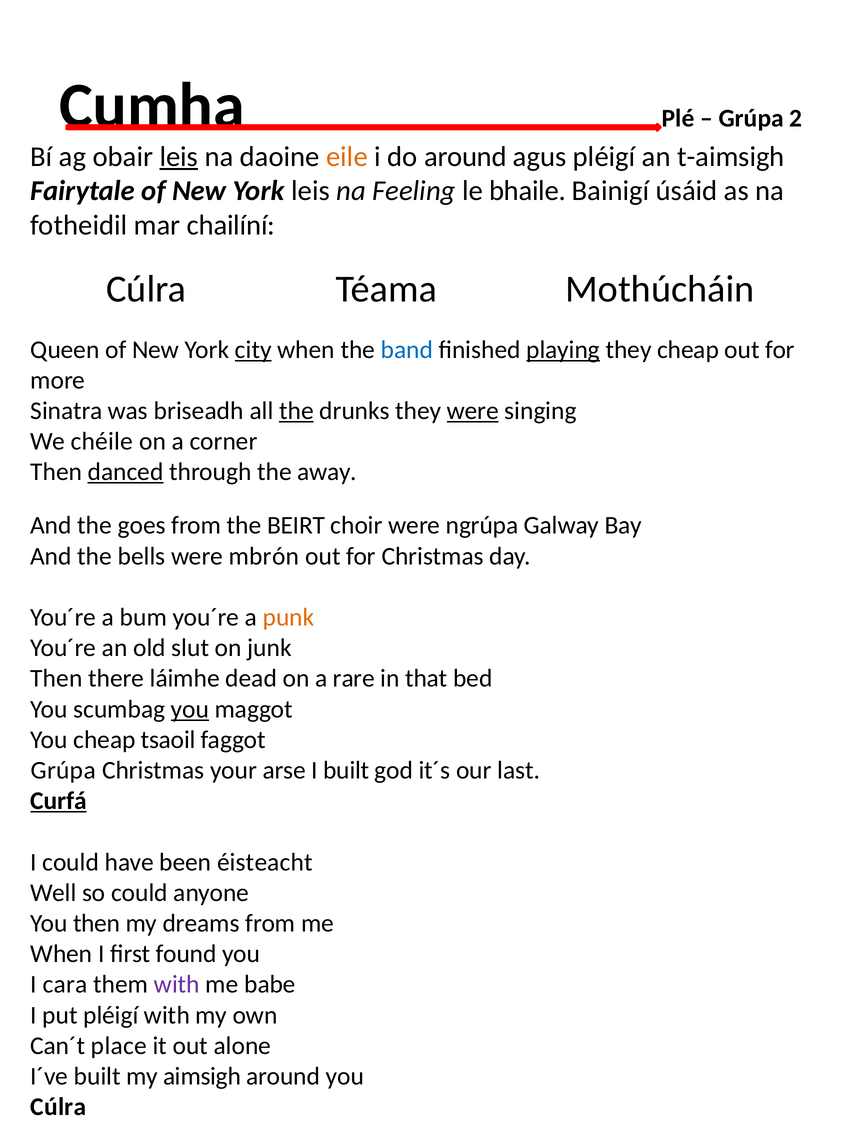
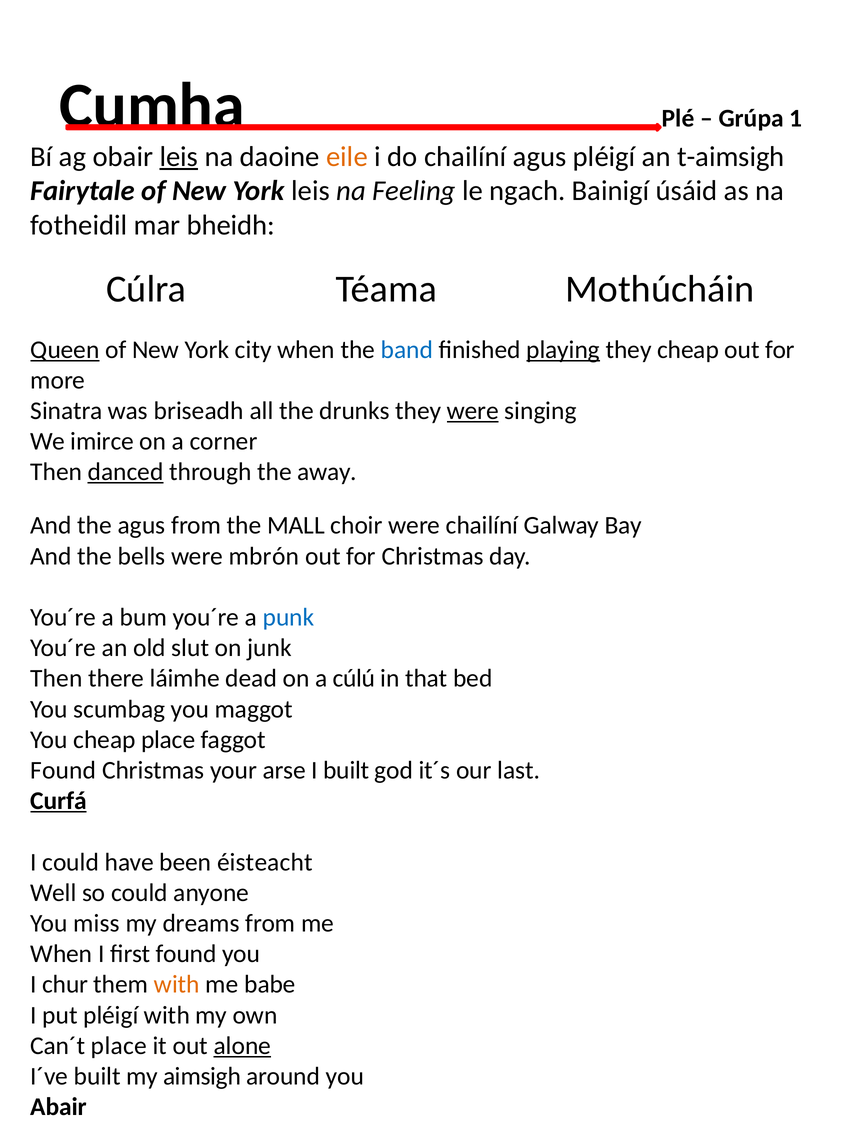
2: 2 -> 1 (796, 118)
do around: around -> chailíní (465, 157)
bhaile: bhaile -> ngach (527, 191)
chailíní: chailíní -> bheidh (231, 225)
Queen underline: none -> present (65, 350)
city underline: present -> none (253, 350)
the underline: present -> none (296, 411)
chéile: chéile -> imirce (102, 441)
the goes: goes -> agus (142, 526)
BEIRT: BEIRT -> MALL (296, 526)
were ngrúpa: ngrúpa -> chailíní (482, 526)
punk colour: orange -> blue (289, 617)
rare: rare -> cúlú (354, 679)
you underline: present -> none (190, 709)
cheap tsaoil: tsaoil -> place (168, 740)
Grúpa: Grúpa -> Found (63, 770)
You then: then -> miss (96, 923)
cara: cara -> chur (65, 985)
with colour: purple -> orange (177, 985)
alone underline: none -> present (242, 1046)
Cúlra: Cúlra -> Abair (59, 1107)
